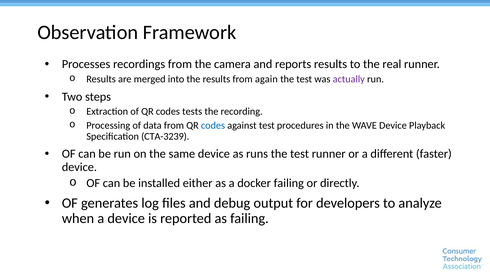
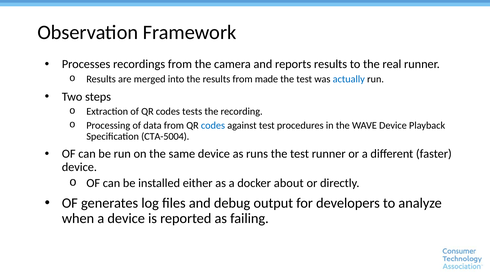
again: again -> made (266, 79)
actually colour: purple -> blue (349, 79)
CTA-3239: CTA-3239 -> CTA-5004 (165, 136)
docker failing: failing -> about (289, 183)
